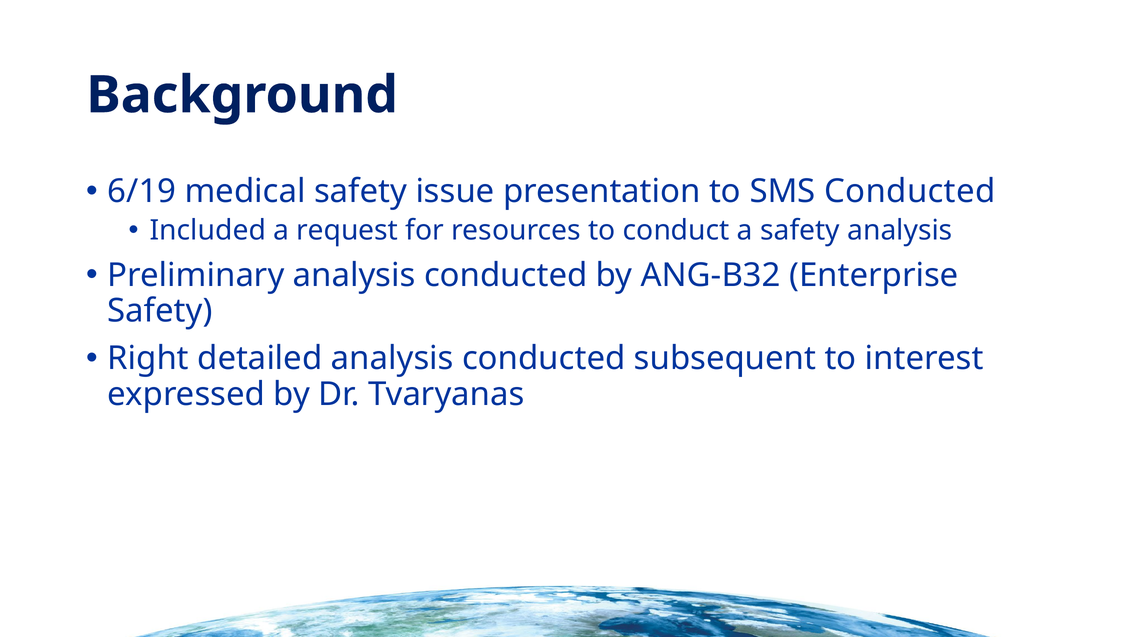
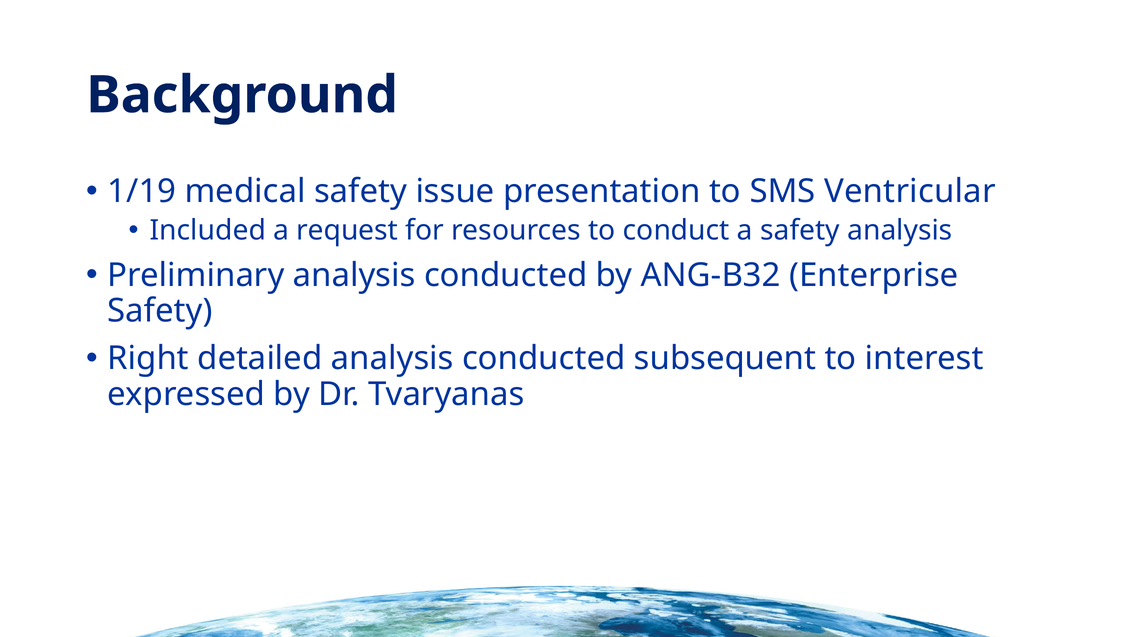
6/19: 6/19 -> 1/19 (142, 191)
SMS Conducted: Conducted -> Ventricular (910, 191)
